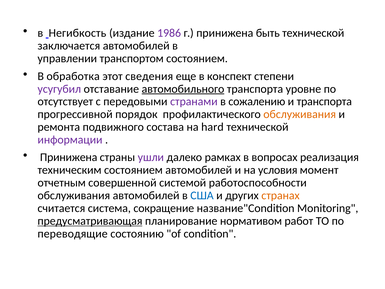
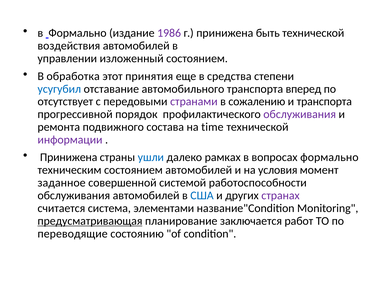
в Негибкость: Негибкость -> Формально (77, 33)
заключается: заключается -> воздействия (69, 46)
транспортом: транспортом -> изложенный (132, 58)
сведения: сведения -> принятия (149, 76)
конспект: конспект -> средства (229, 76)
усугубил colour: purple -> blue (59, 89)
автомобильного underline: present -> none (183, 89)
уровне: уровне -> вперед (303, 89)
обслуживания colour: orange -> purple (300, 114)
hard: hard -> time (212, 127)
ушли colour: purple -> blue (151, 157)
вопросах реализация: реализация -> формально (329, 157)
отчетным: отчетным -> заданное (62, 183)
странах colour: orange -> purple (280, 195)
сокращение: сокращение -> элементами (164, 208)
нормативом: нормативом -> заключается (251, 221)
